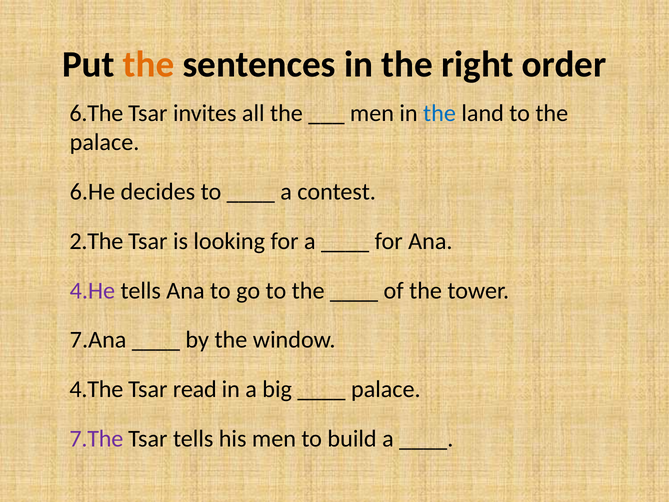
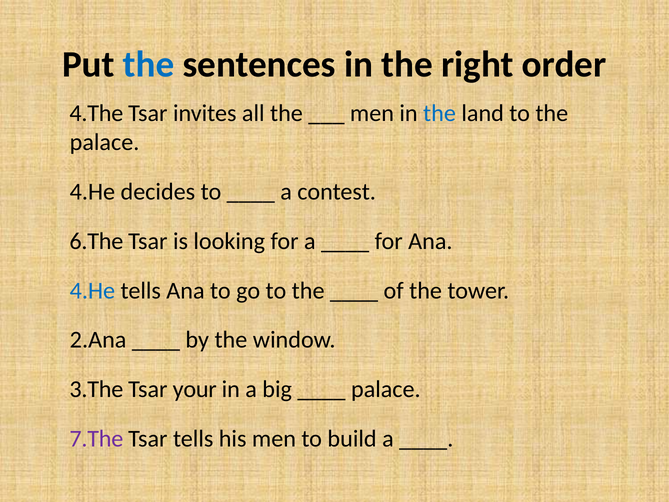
the colour: orange -> blue (149, 65)
6.The: 6.The -> 4.The (96, 113)
6.He: 6.He -> 4.He (92, 192)
2.The: 2.The -> 6.The (96, 241)
4.He colour: purple -> blue (92, 290)
7.Ana: 7.Ana -> 2.Ana (98, 340)
4.The: 4.The -> 3.The (96, 389)
read: read -> your (195, 389)
